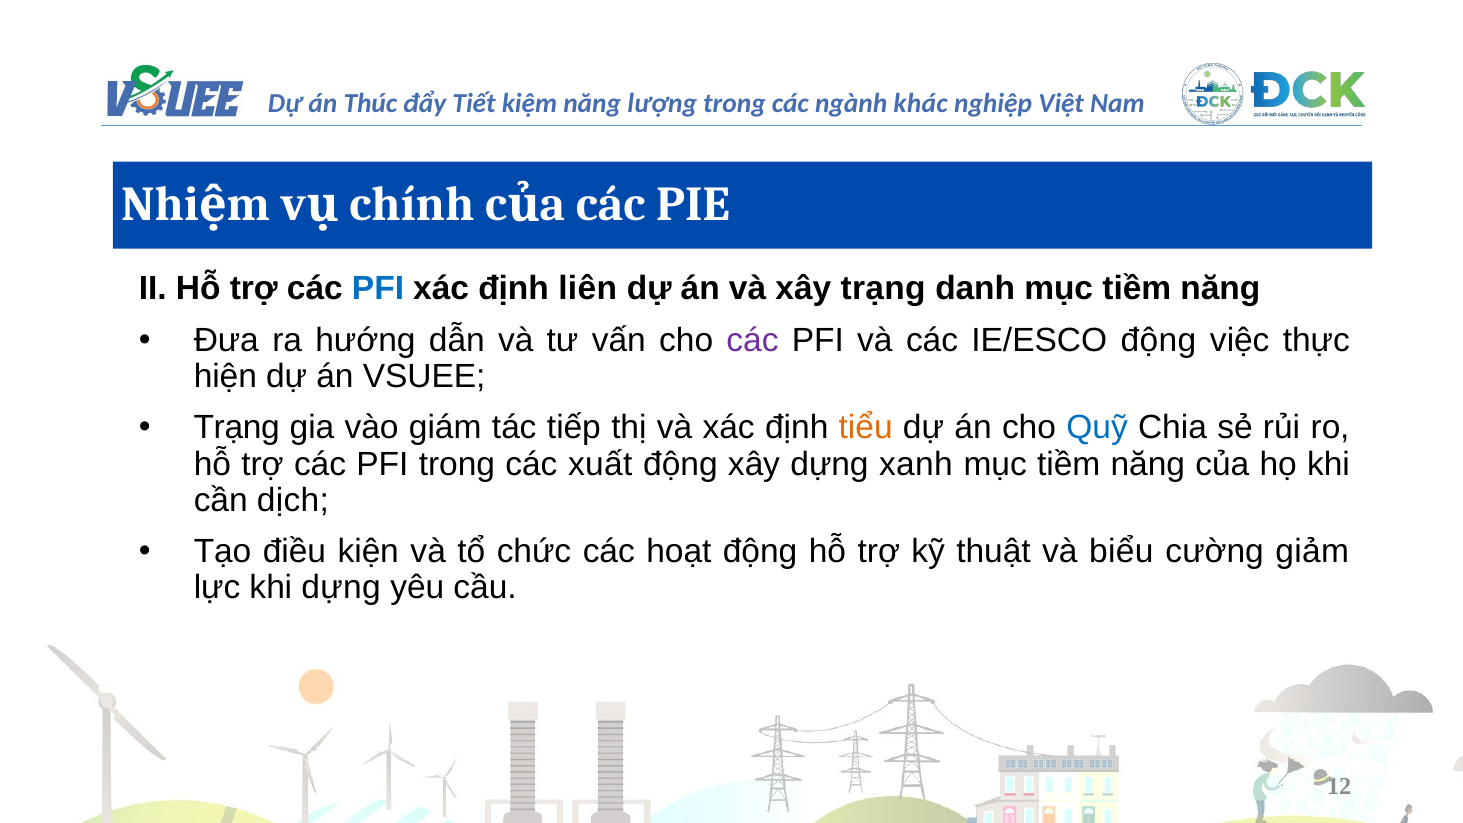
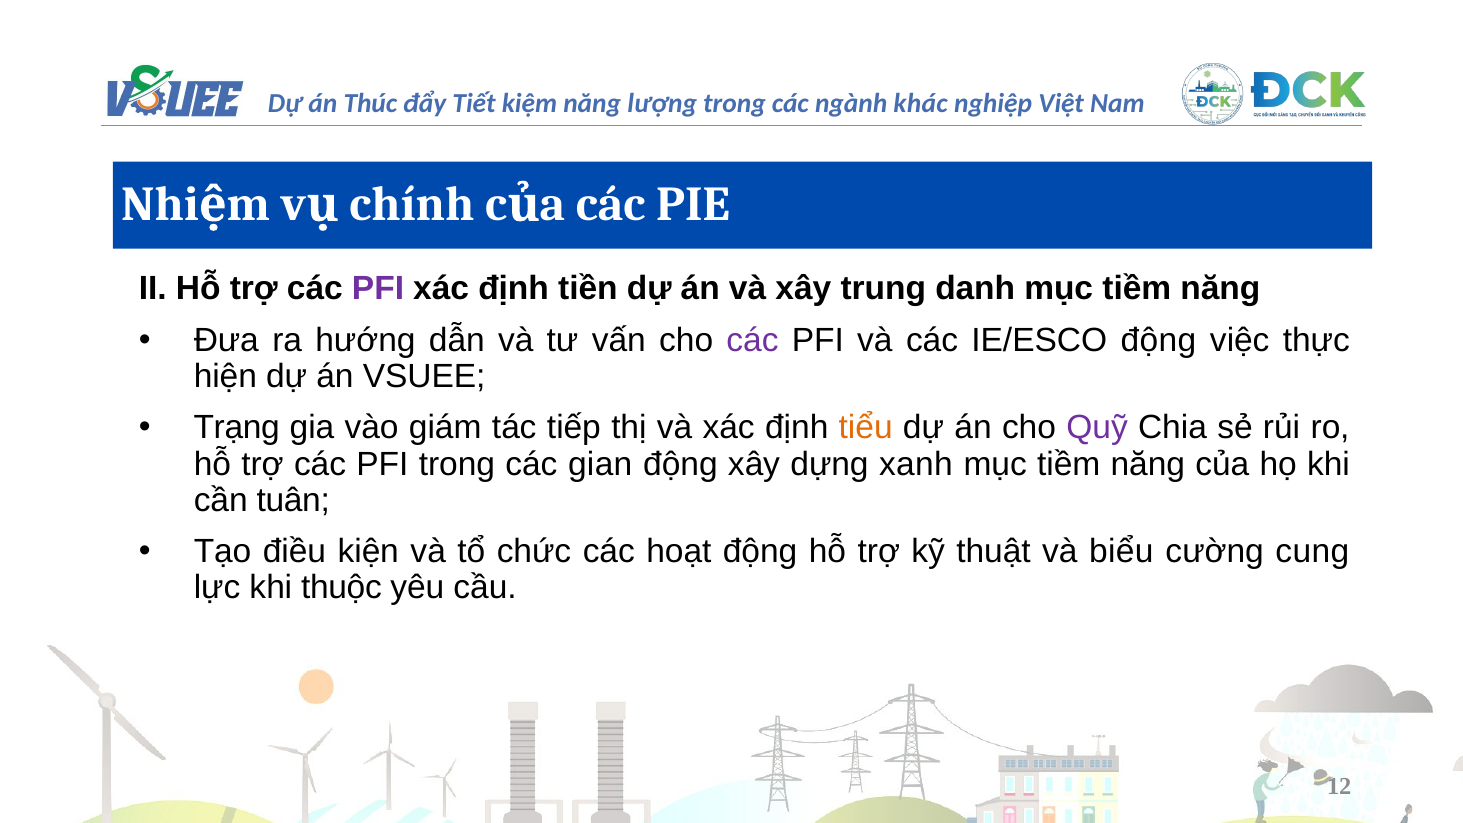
PFI colour: blue -> purple (378, 289)
liên: liên -> tiền (588, 289)
xây trạng: trạng -> trung (883, 289)
Quỹ colour: blue -> purple (1097, 428)
xuất: xuất -> gian (600, 464)
dịch: dịch -> tuân (293, 500)
giảm: giảm -> cung (1312, 551)
khi dựng: dựng -> thuộc (341, 588)
